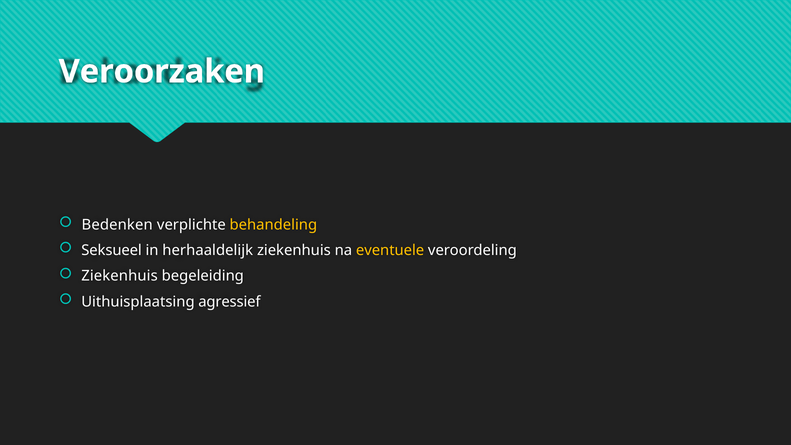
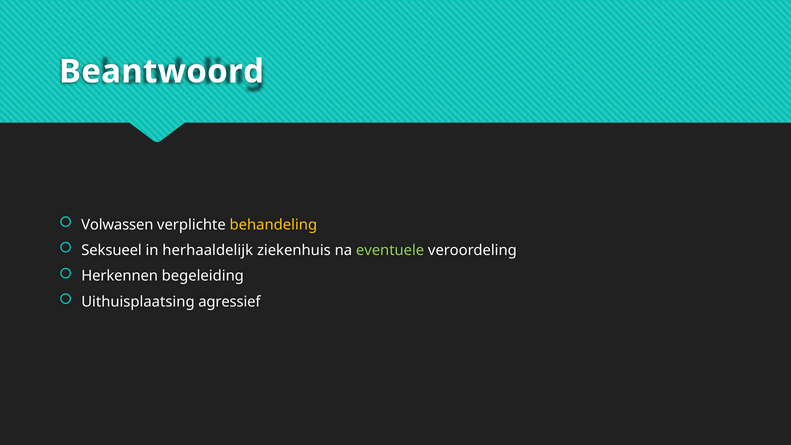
Veroorzaken: Veroorzaken -> Beantwoord (161, 72)
Bedenken: Bedenken -> Volwassen (117, 225)
eventuele colour: yellow -> light green (390, 250)
Ziekenhuis: Ziekenhuis -> Herkennen (120, 276)
